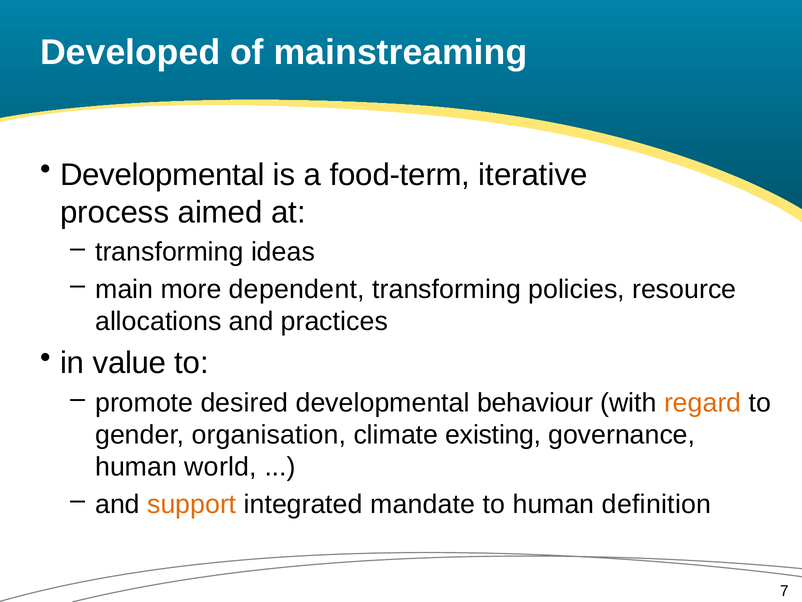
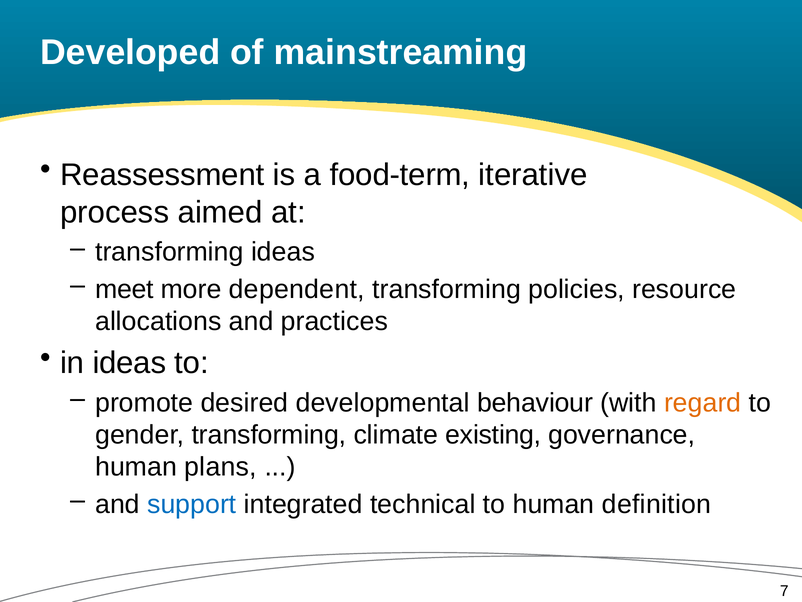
Developmental: Developmental -> Reassessment (162, 175)
main: main -> meet (124, 289)
in value: value -> ideas (129, 363)
gender organisation: organisation -> transforming (269, 435)
world: world -> plans (221, 467)
support colour: orange -> blue (192, 504)
mandate: mandate -> technical (423, 504)
